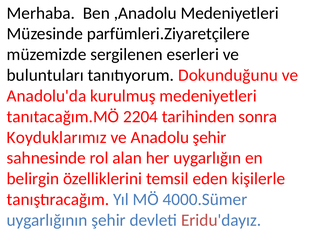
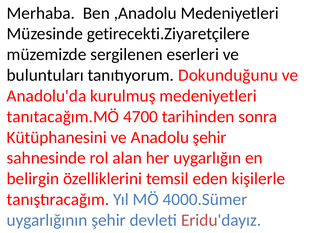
parfümleri.Ziyaretçilere: parfümleri.Ziyaretçilere -> getirecekti.Ziyaretçilere (168, 34)
2204: 2204 -> 4700 (141, 117)
Koyduklarımız: Koyduklarımız -> Kütüphanesini (57, 137)
